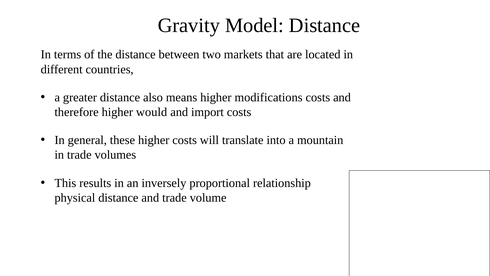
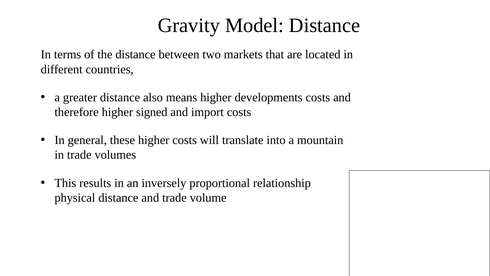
modifications: modifications -> developments (269, 97)
would: would -> signed (152, 112)
